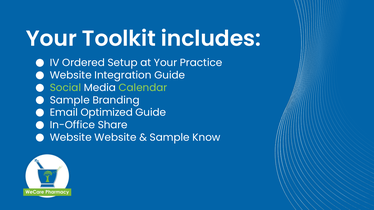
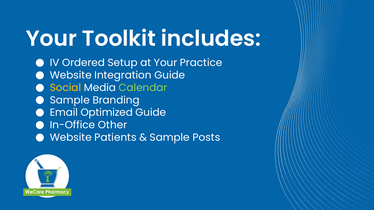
Social colour: light green -> yellow (65, 88)
Share: Share -> Other (113, 125)
Website Website: Website -> Patients (115, 138)
Know: Know -> Posts (206, 138)
